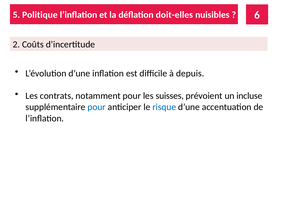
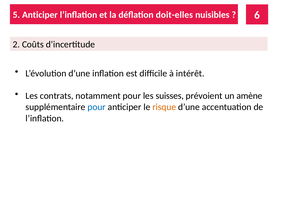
5 Politique: Politique -> Anticiper (40, 15)
depuis: depuis -> intérêt (190, 73)
incluse: incluse -> amène (249, 96)
risque colour: blue -> orange (164, 107)
